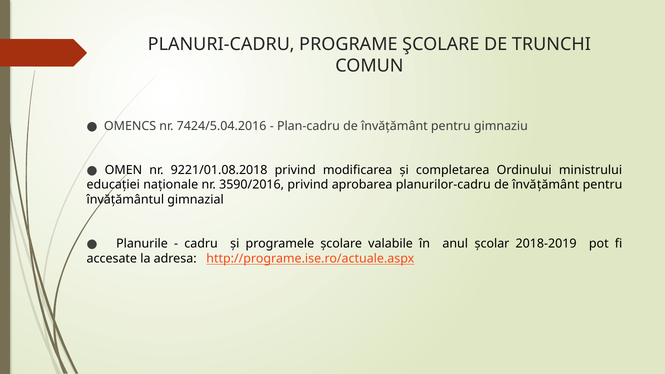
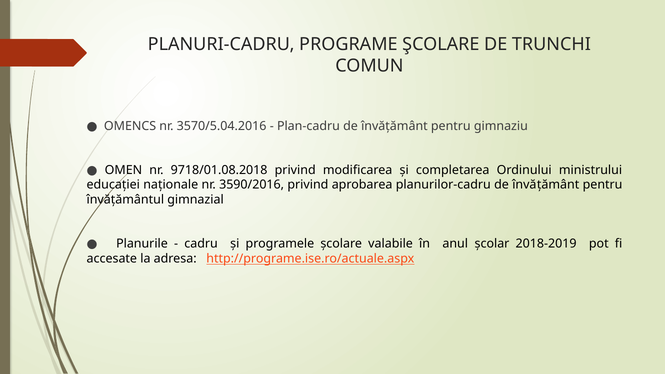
7424/5.04.2016: 7424/5.04.2016 -> 3570/5.04.2016 (222, 126)
9221/01.08.2018: 9221/01.08.2018 -> 9718/01.08.2018 (219, 170)
